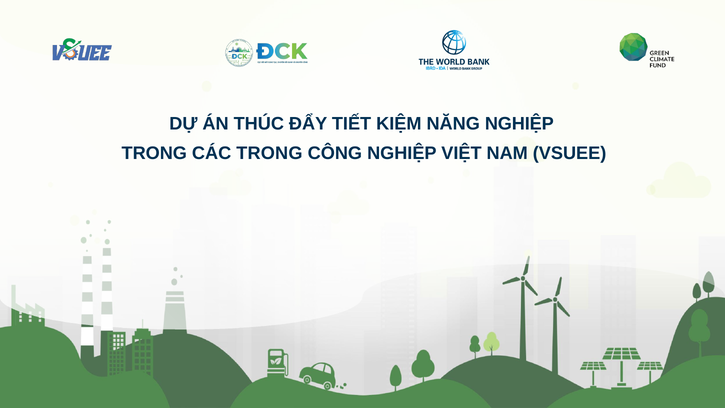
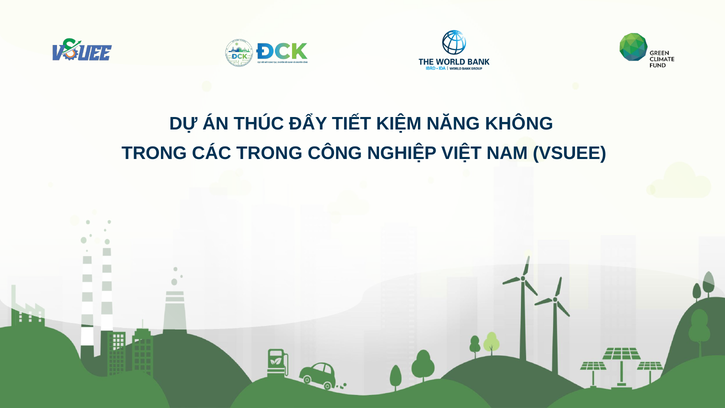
NĂNG NGHIỆP: NGHIỆP -> KHÔNG (519, 124)
